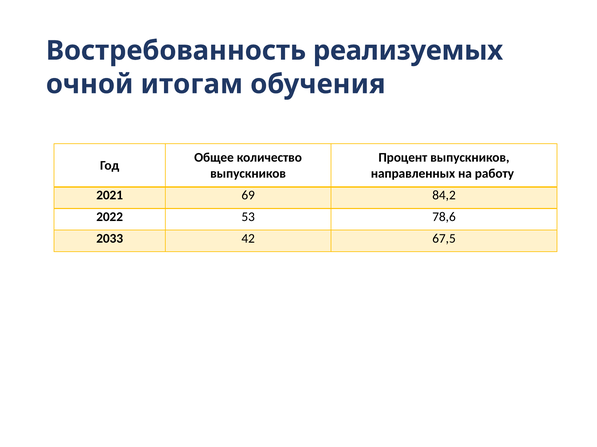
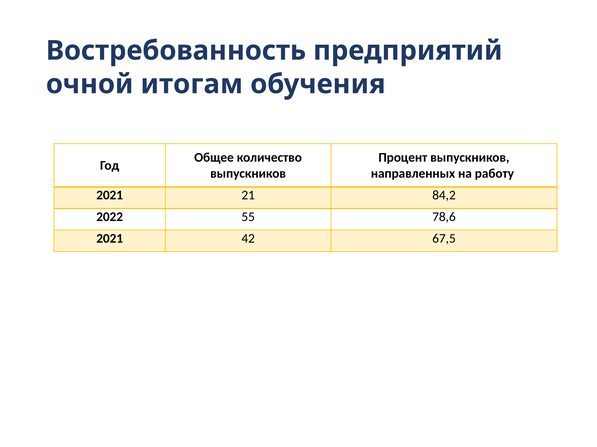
реализуемых: реализуемых -> предприятий (408, 51)
69: 69 -> 21 (248, 195)
53: 53 -> 55 (248, 217)
2033: 2033 -> 2021 (110, 239)
